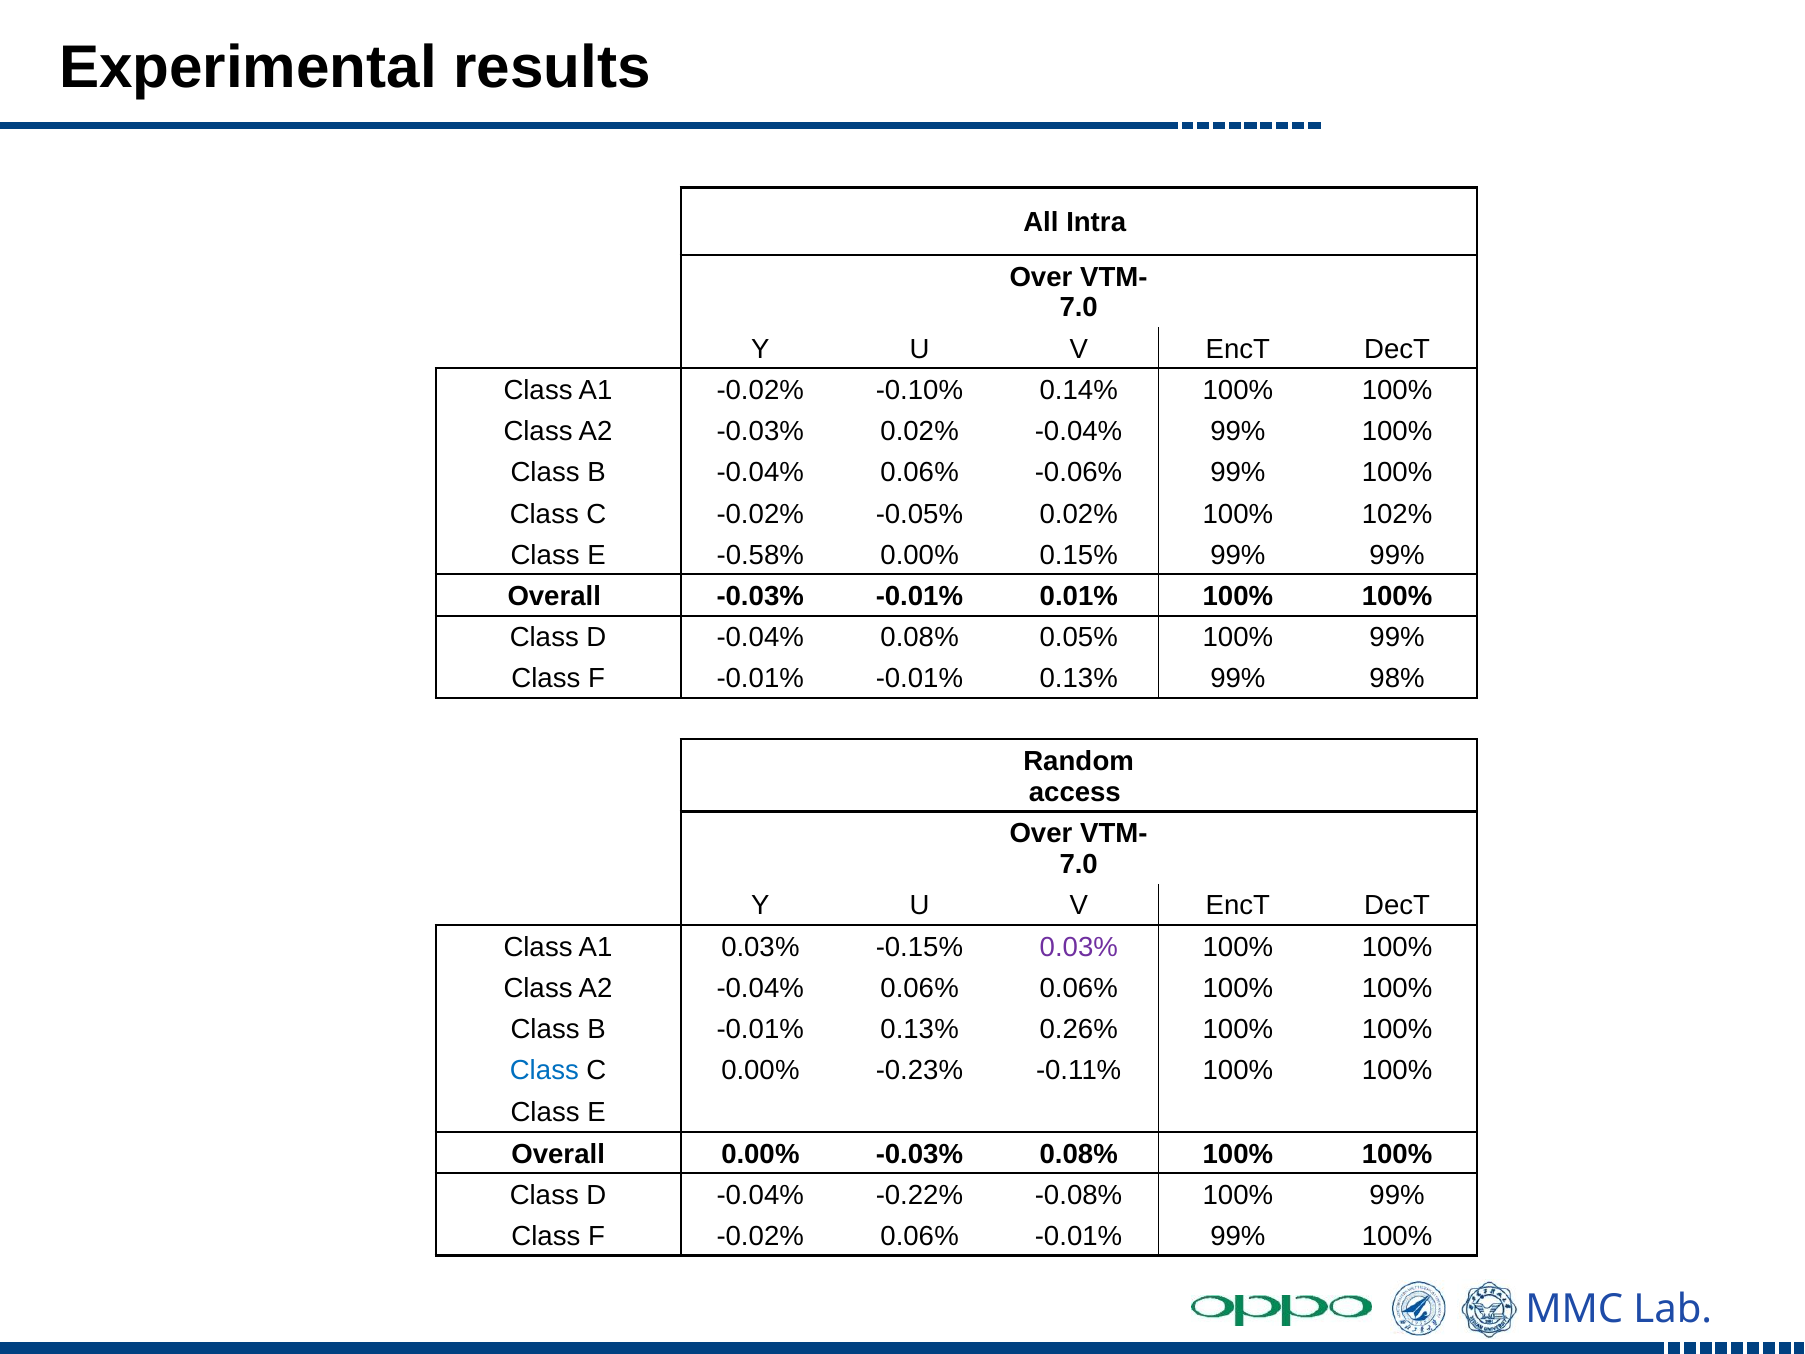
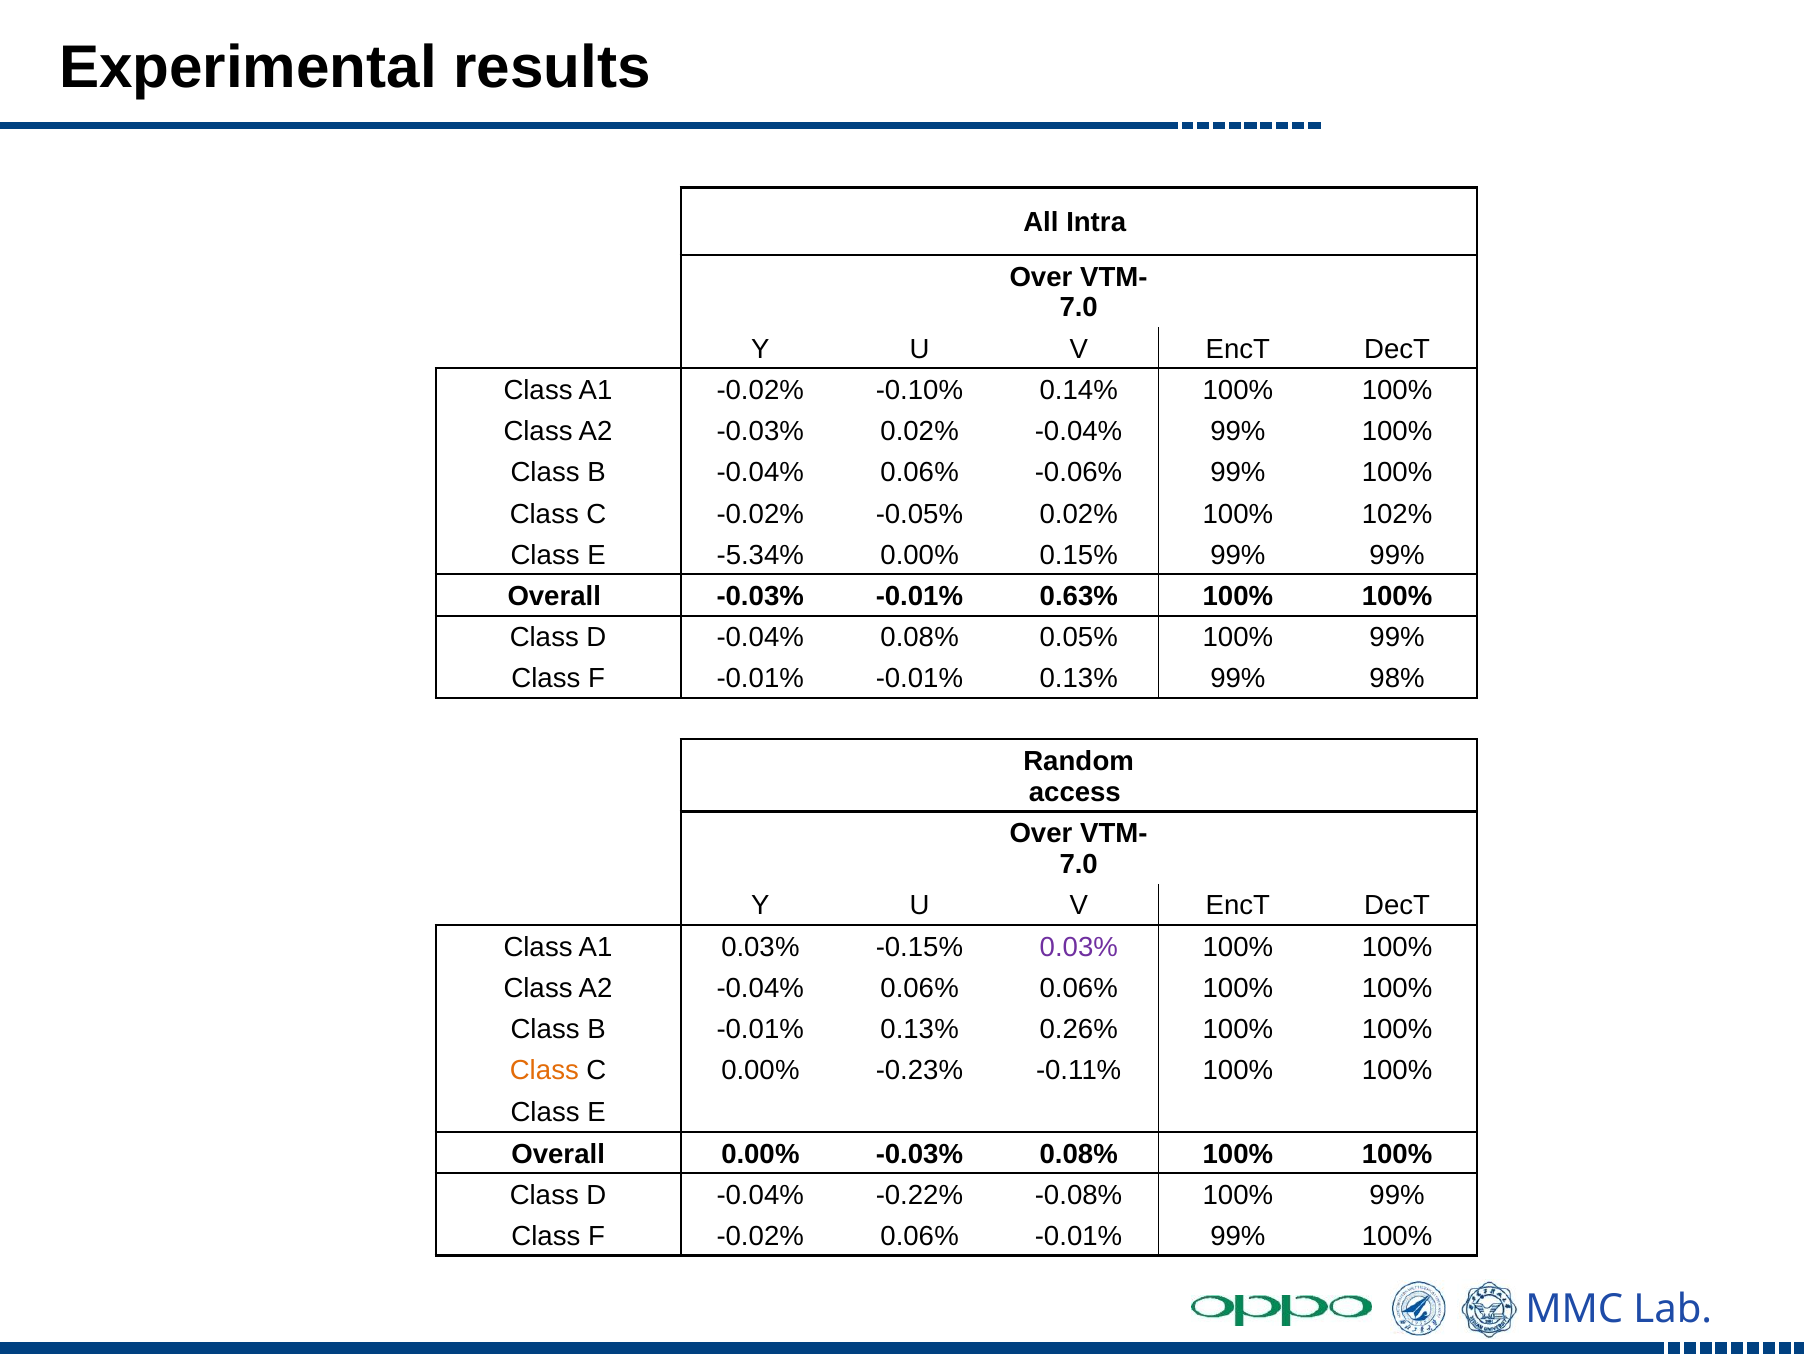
-0.58%: -0.58% -> -5.34% (760, 555)
0.01%: 0.01% -> 0.63% (1079, 596)
Class colour: blue -> orange (544, 1071)
